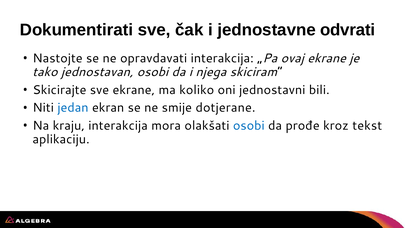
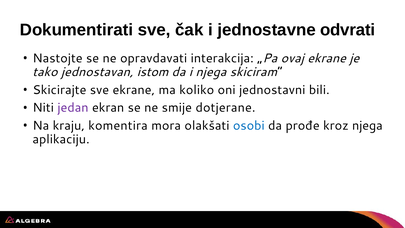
jednostavan osobi: osobi -> istom (153, 72)
jedan colour: blue -> purple (73, 108)
kraju interakcija: interakcija -> komentira (118, 126)
kroz tekst: tekst -> njega (367, 126)
